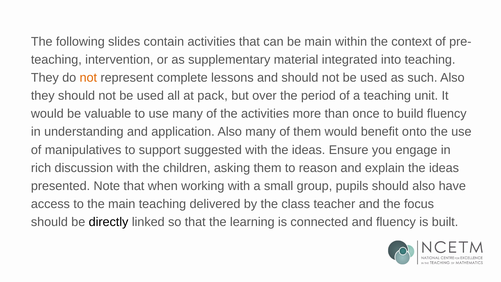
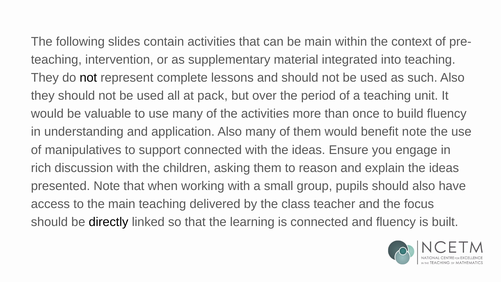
not colour: orange -> black (88, 78)
benefit onto: onto -> note (414, 132)
support suggested: suggested -> connected (213, 150)
